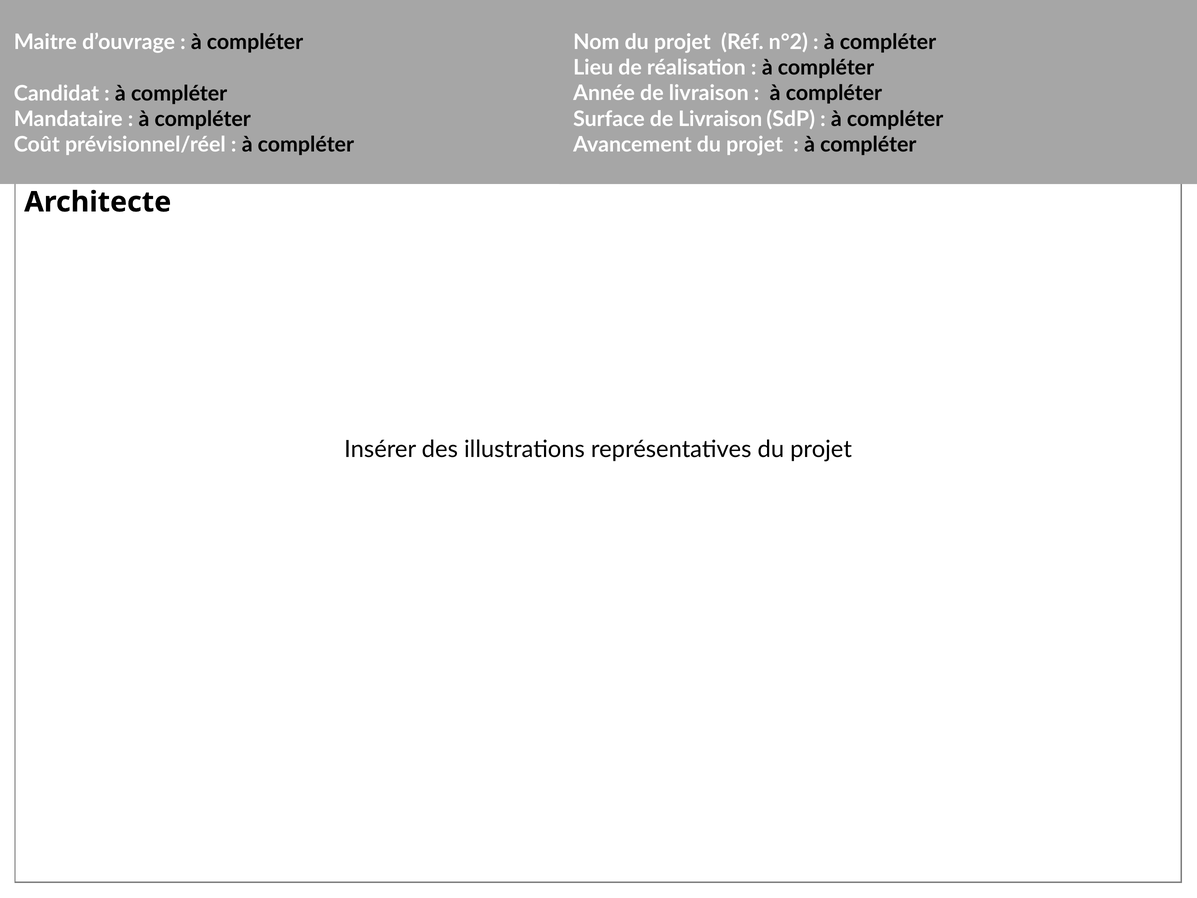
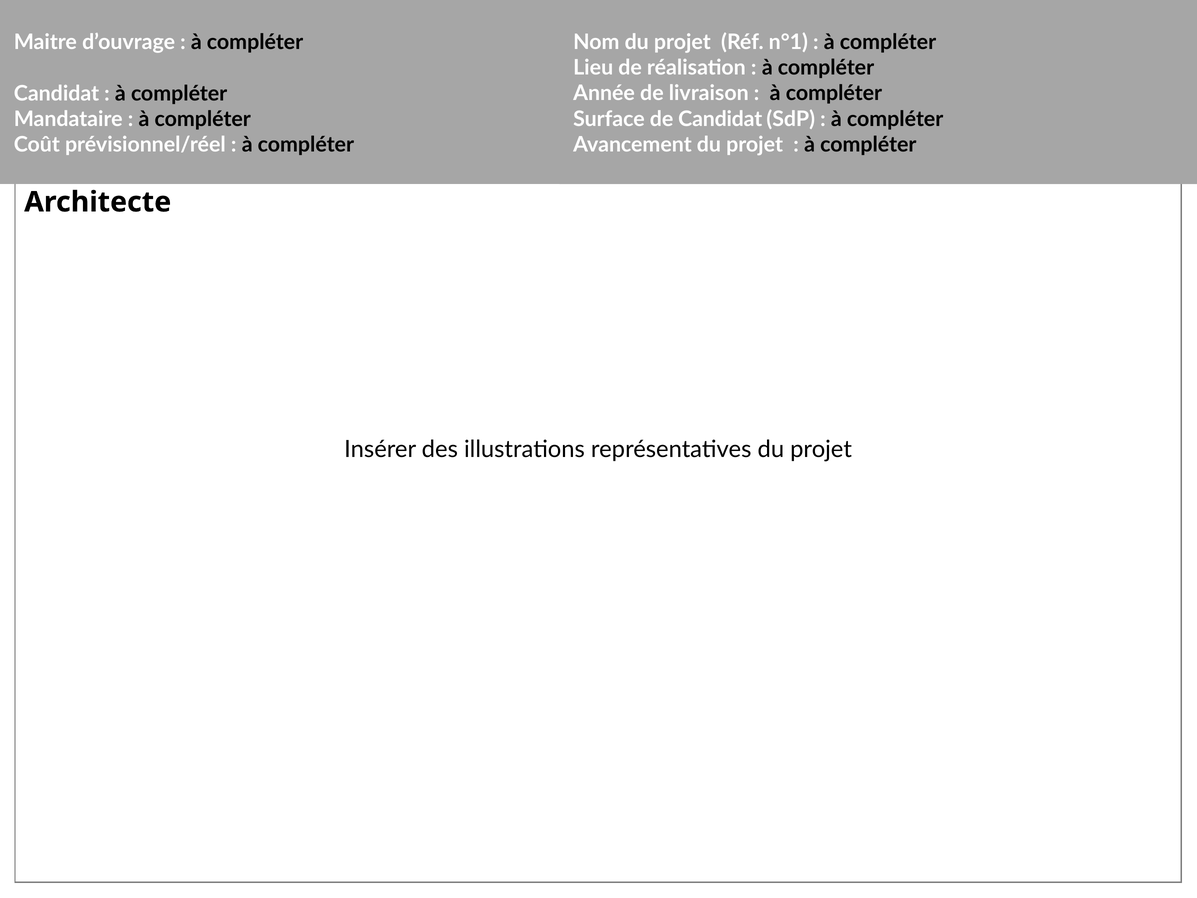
n°2: n°2 -> n°1 (788, 42)
Surface de Livraison: Livraison -> Candidat (720, 119)
